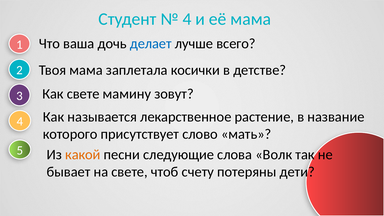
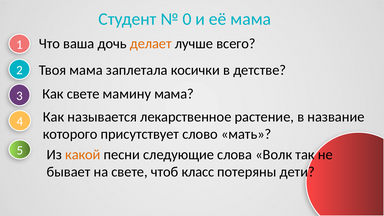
4: 4 -> 0 (187, 19)
делает colour: blue -> orange (151, 44)
мамину зовут: зовут -> мама (174, 94)
счету: счету -> класс (198, 172)
